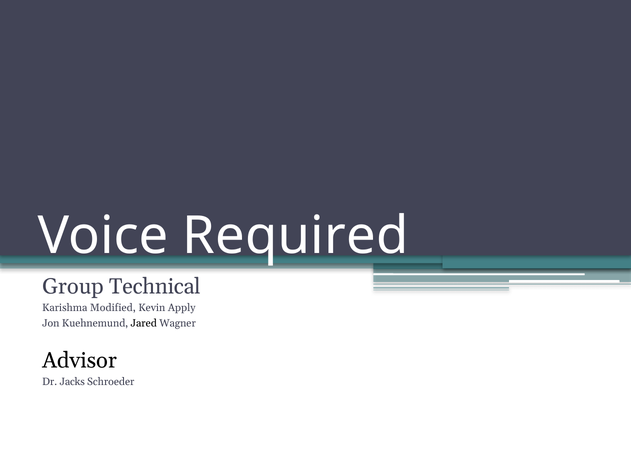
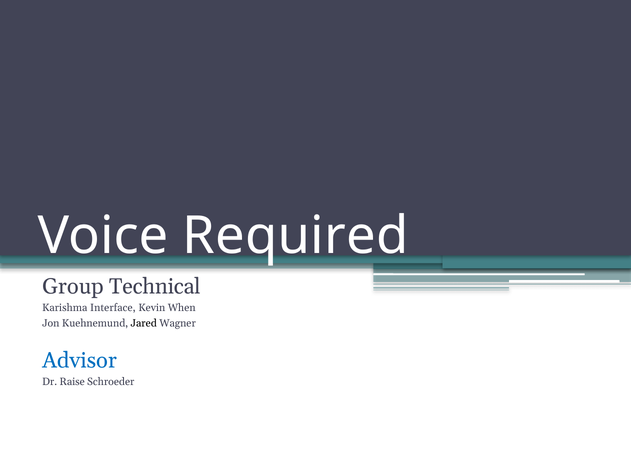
Modified: Modified -> Interface (113, 308)
Apply: Apply -> When (182, 308)
Advisor colour: black -> blue (80, 361)
Jacks: Jacks -> Raise (72, 382)
